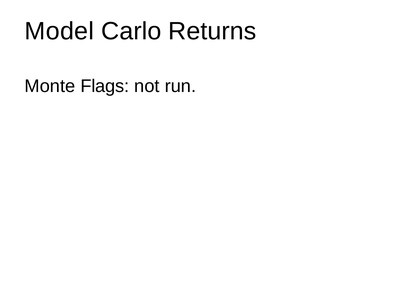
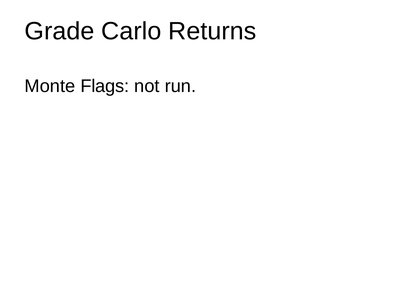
Model: Model -> Grade (59, 31)
